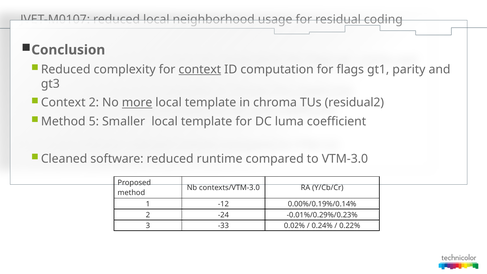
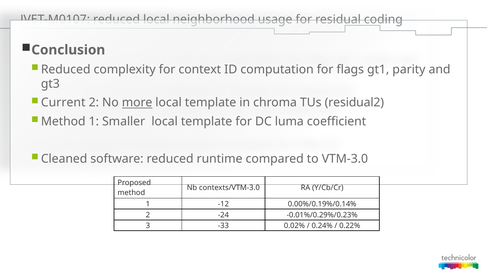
context underline: present -> none (200, 69)
Context: Context -> Current (63, 103)
Method 5: 5 -> 1 (94, 121)
